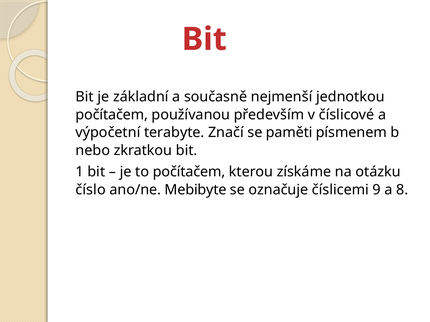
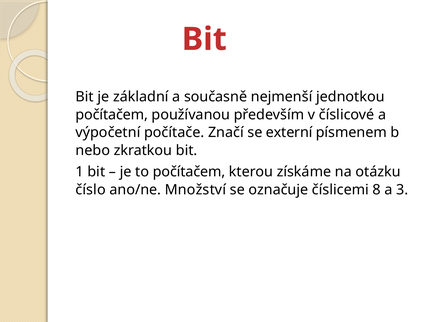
terabyte: terabyte -> počítače (174, 133)
paměti: paměti -> externí (289, 133)
Mebibyte: Mebibyte -> Množství (195, 190)
9: 9 -> 8 (377, 190)
8: 8 -> 3 (402, 190)
